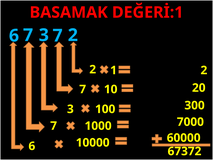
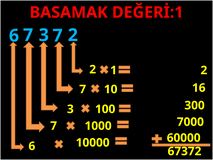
20: 20 -> 16 (199, 88)
